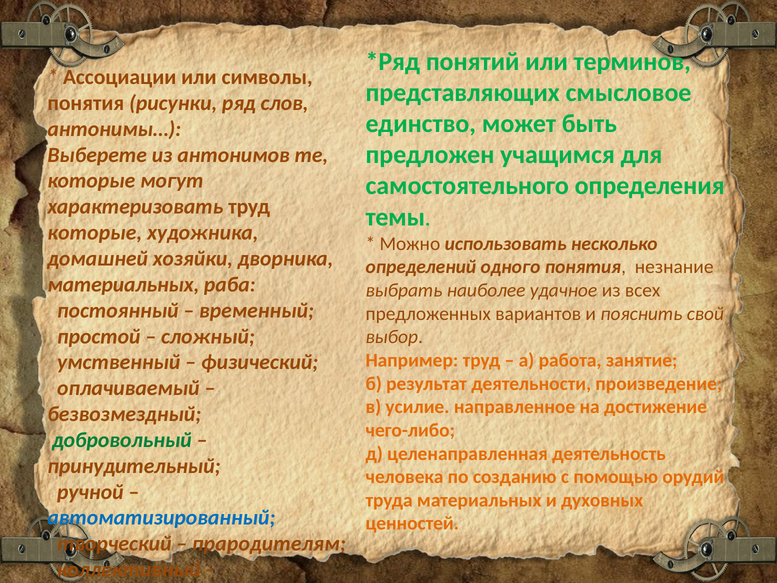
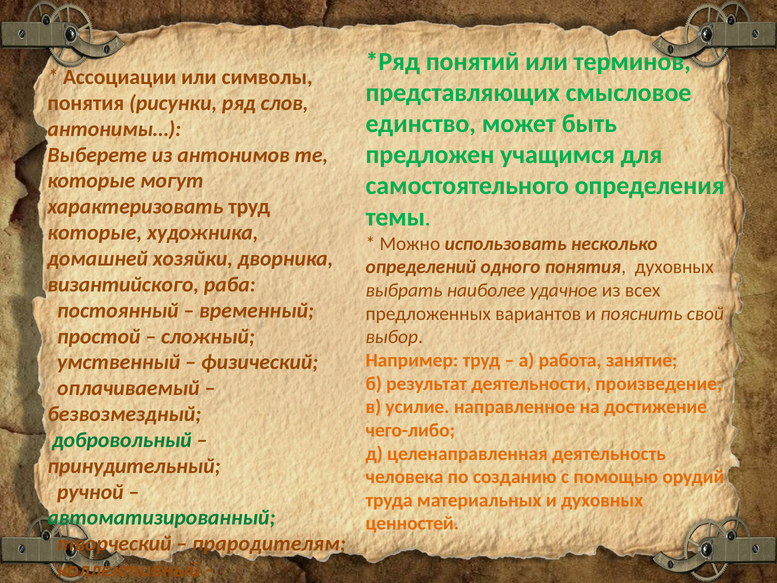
понятия незнание: незнание -> духовных (674, 267)
материальных: материальных -> византийского (123, 284)
автоматизированный colour: blue -> green (161, 518)
